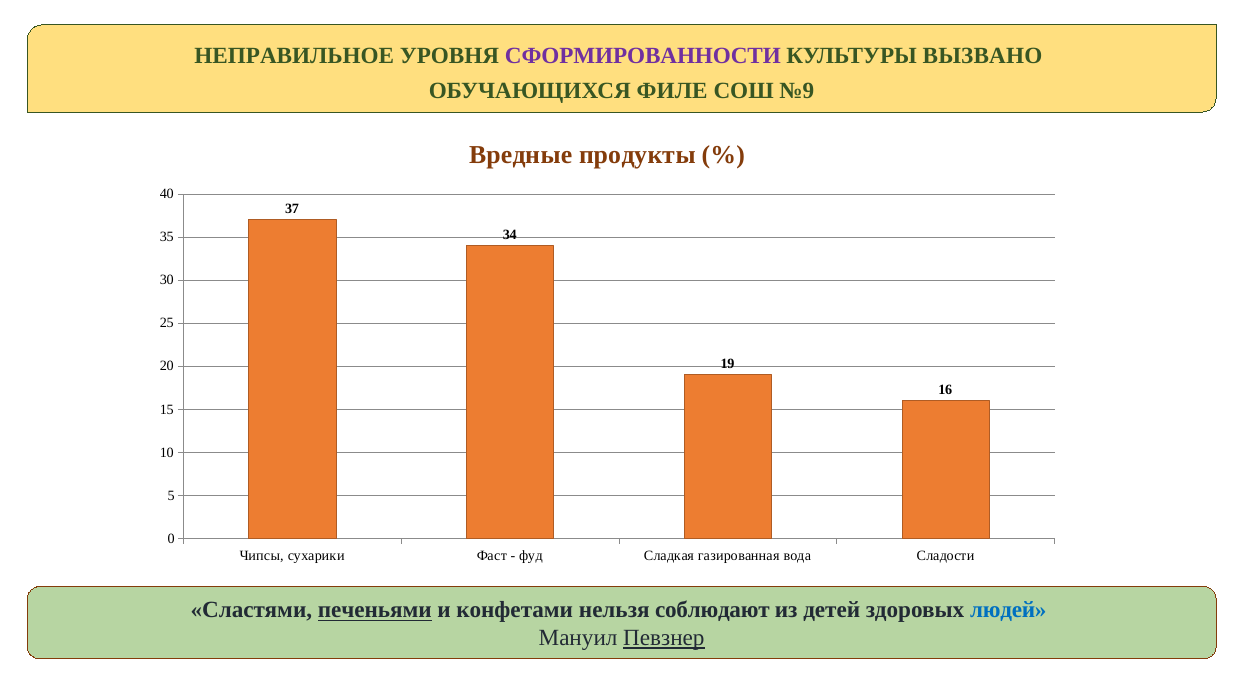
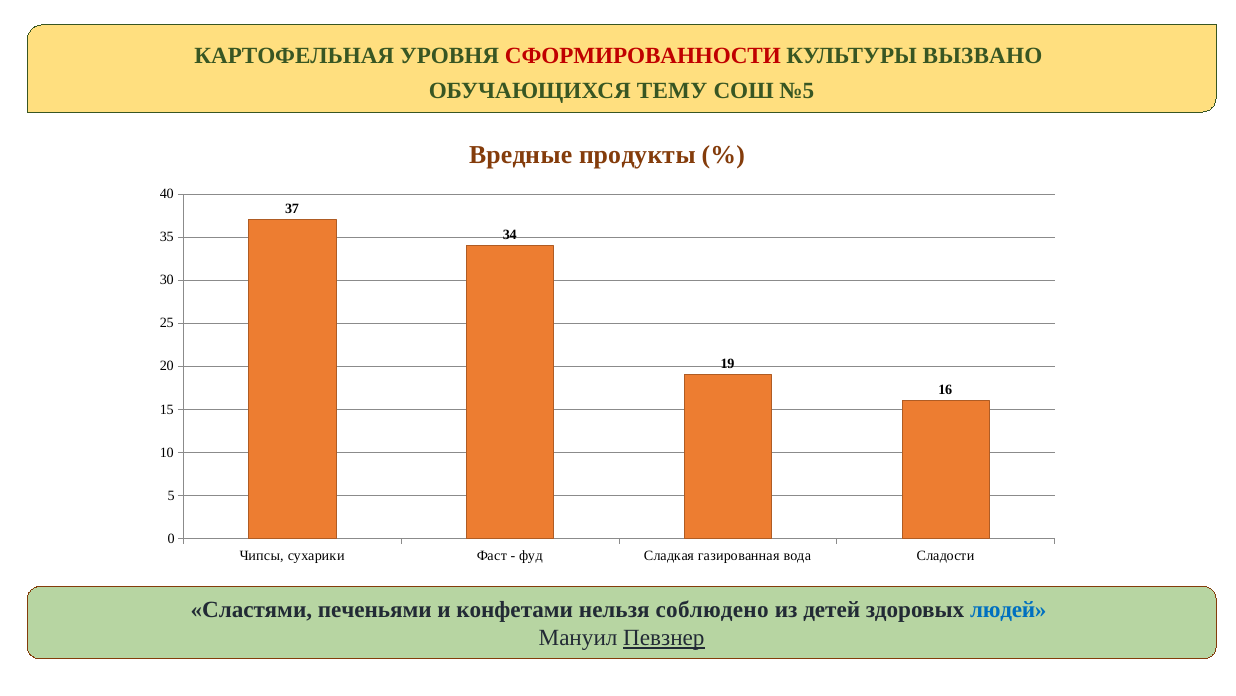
НЕПРАВИЛЬНОЕ: НЕПРАВИЛЬНОЕ -> КАРТОФЕЛЬНАЯ (294, 56)
СФОРМИРОВАННОСТИ colour: purple -> red (643, 56)
ФИЛЕ: ФИЛЕ -> ТЕМУ (672, 91)
№9: №9 -> №5 (797, 91)
печеньями underline: present -> none (375, 610)
соблюдают: соблюдают -> соблюдено (712, 610)
